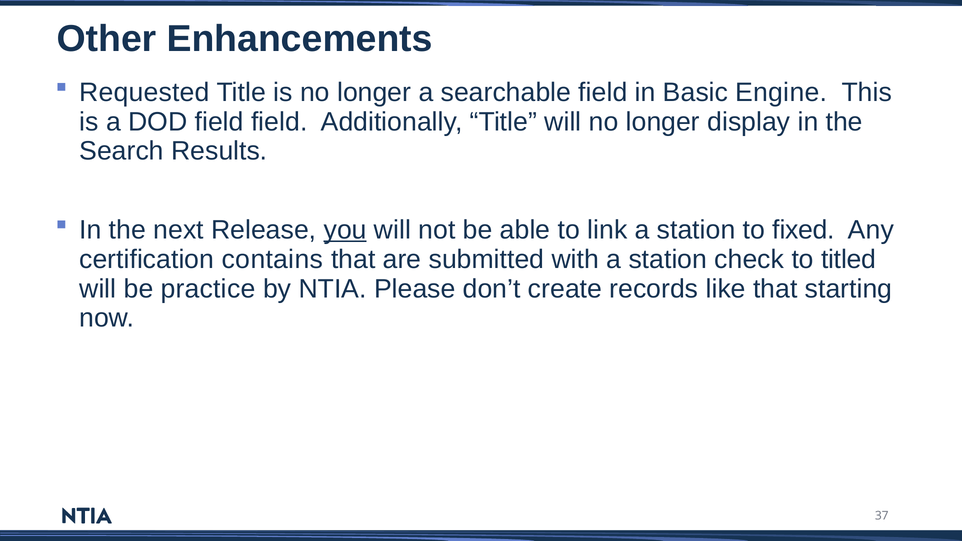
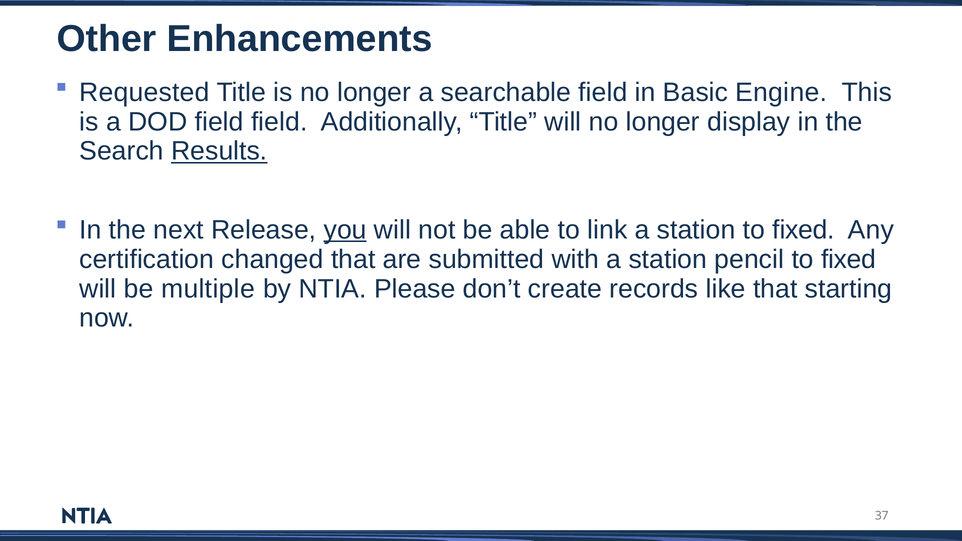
Results underline: none -> present (219, 151)
contains: contains -> changed (273, 259)
check: check -> pencil (749, 259)
titled: titled -> fixed (849, 259)
practice: practice -> multiple (208, 289)
